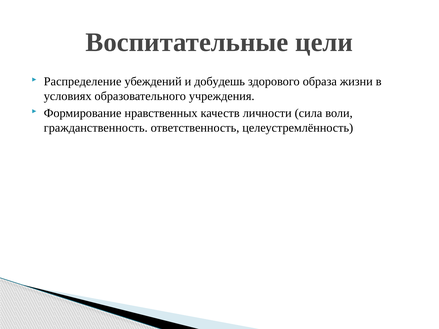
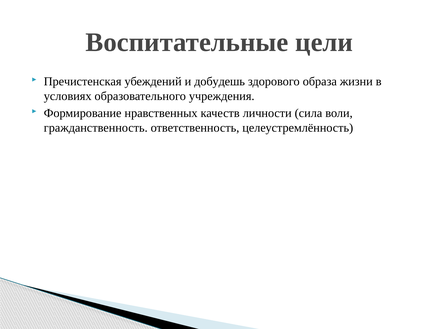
Распределение: Распределение -> Пречистенская (83, 81)
